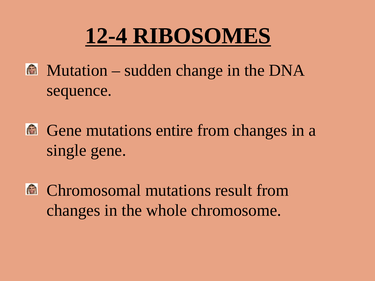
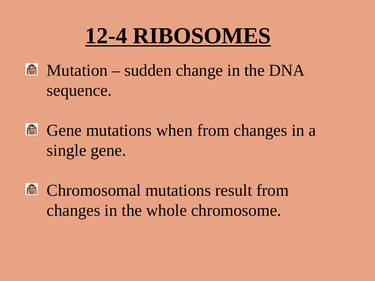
entire: entire -> when (174, 131)
